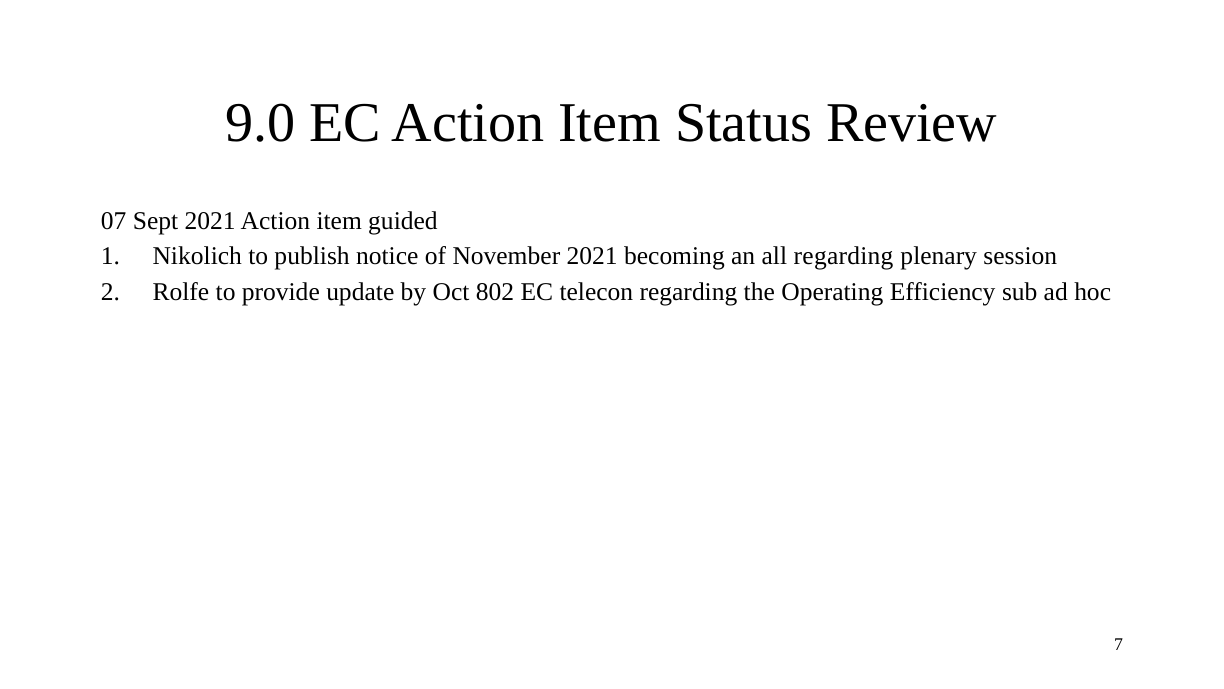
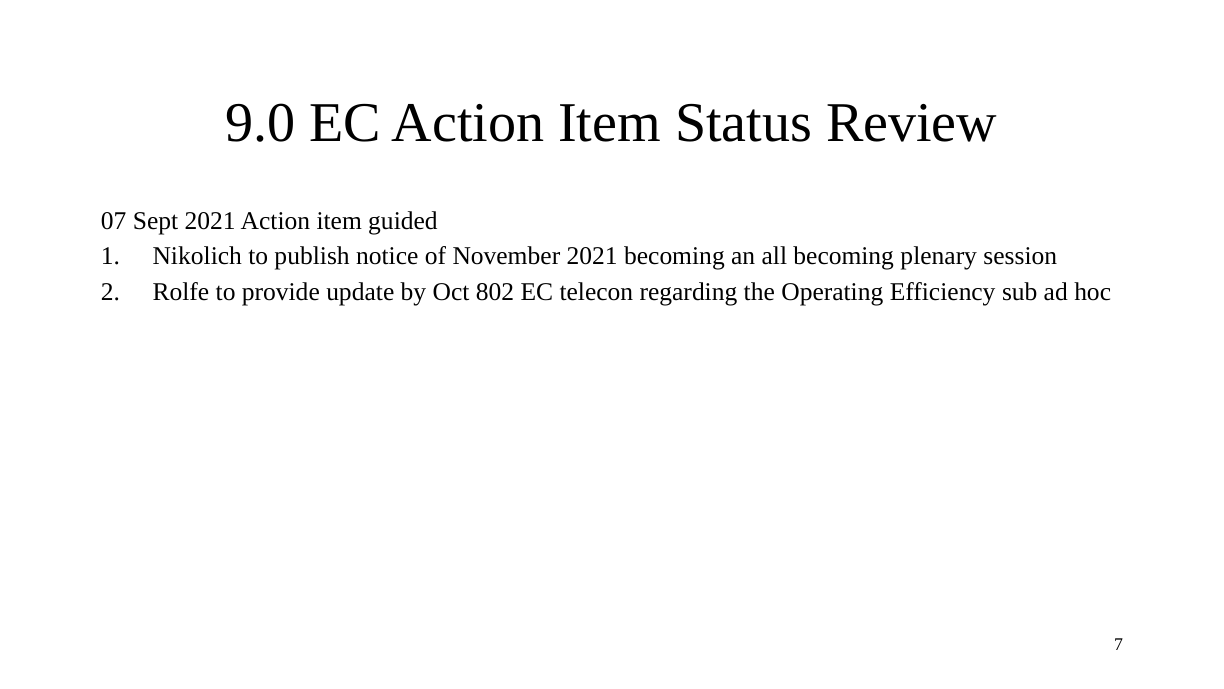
all regarding: regarding -> becoming (844, 256)
